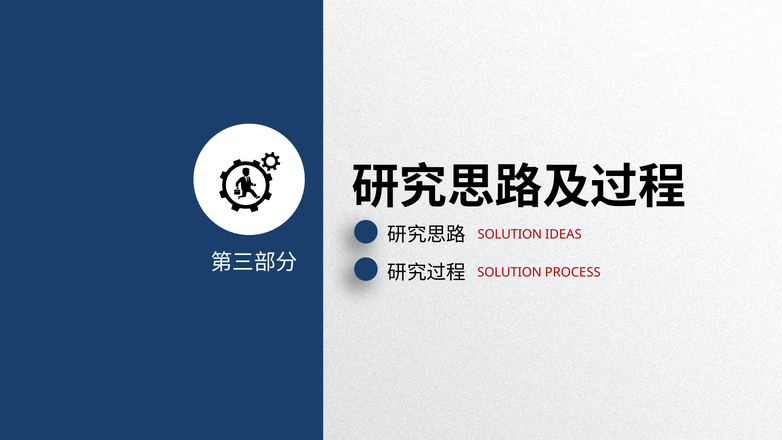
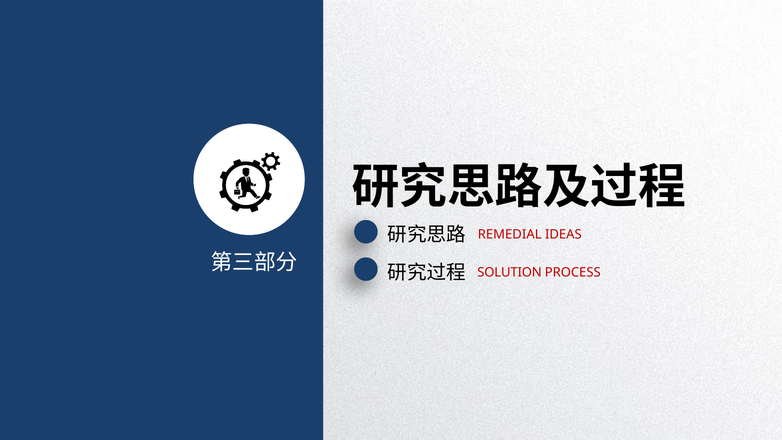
SOLUTION: SOLUTION -> REMEDIAL (510, 234)
